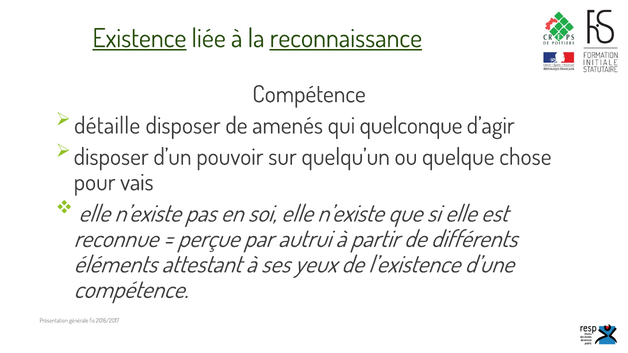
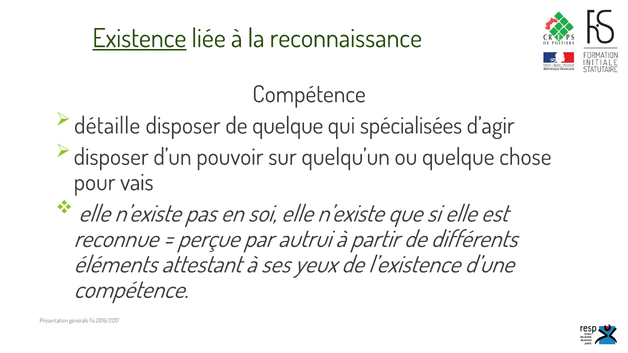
reconnaissance underline: present -> none (346, 39)
de amenés: amenés -> quelque (288, 126)
quelconque: quelconque -> spécialisées (411, 126)
